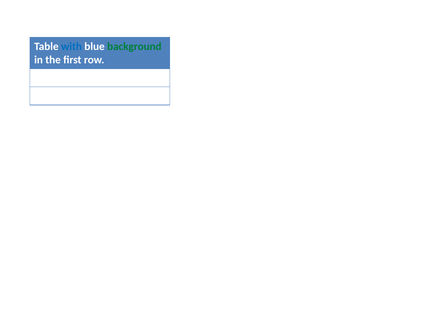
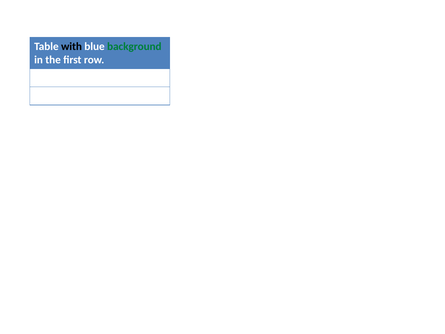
with colour: blue -> black (72, 46)
